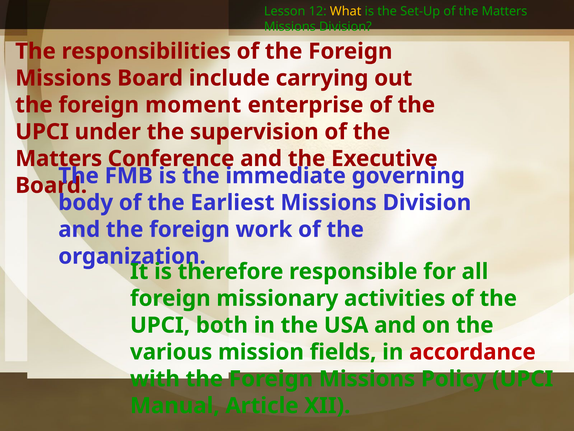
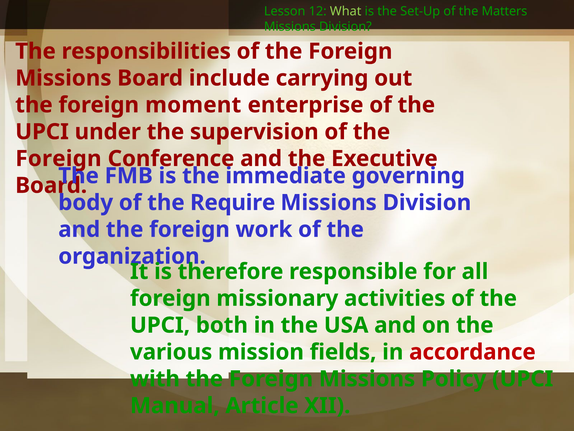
What colour: yellow -> light green (346, 11)
Matters: Matters -> Foreign (58, 158)
Earliest: Earliest -> Require (233, 202)
